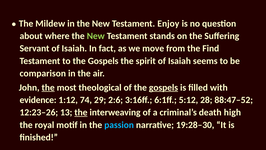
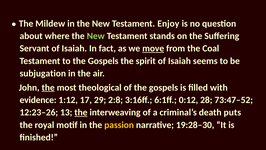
move underline: none -> present (153, 48)
Find: Find -> Coal (211, 48)
comparison: comparison -> subjugation (43, 73)
gospels underline: present -> none (164, 87)
74: 74 -> 17 (86, 100)
2:6: 2:6 -> 2:8 (116, 100)
5:12: 5:12 -> 0:12 (188, 100)
88:47–52: 88:47–52 -> 73:47–52 (234, 100)
high: high -> puts (232, 112)
passion colour: light blue -> yellow (119, 125)
